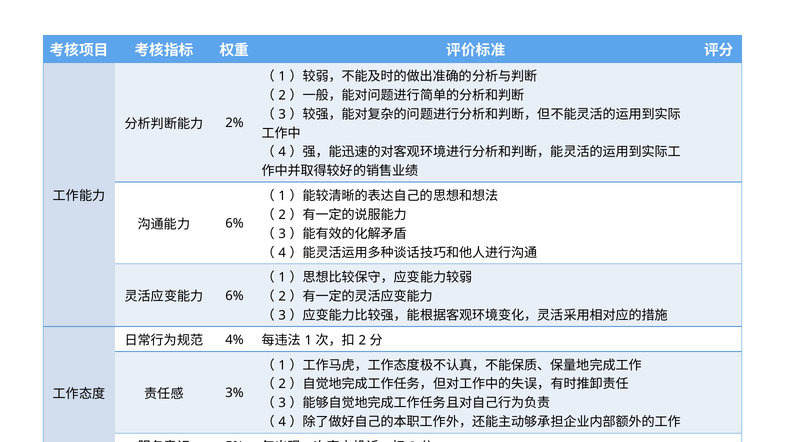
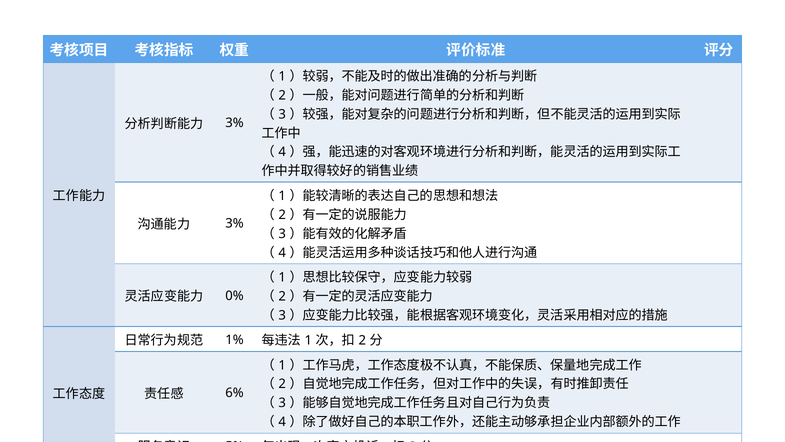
2%: 2% -> 3% (234, 123)
6%: 6% -> 3% (234, 223)
6%: 6% -> 0% (234, 296)
4%: 4% -> 1% (234, 339)
3%: 3% -> 6% (234, 393)
